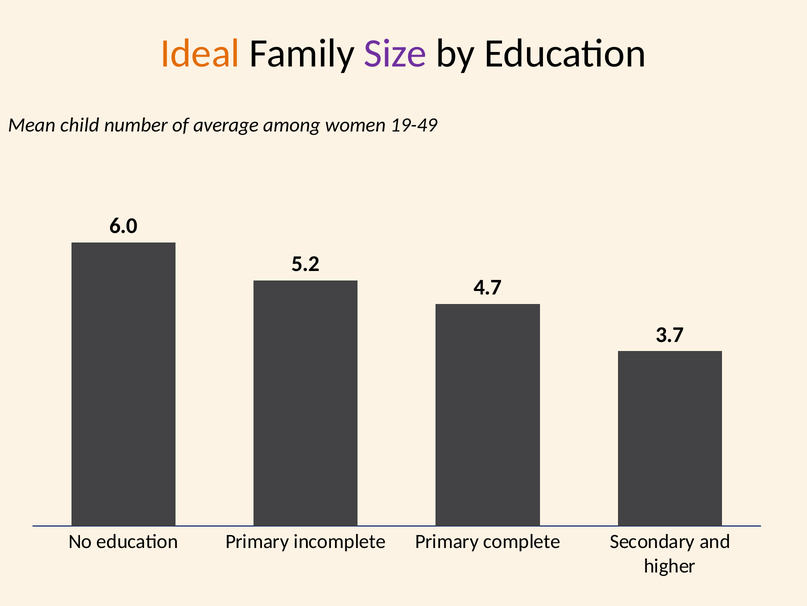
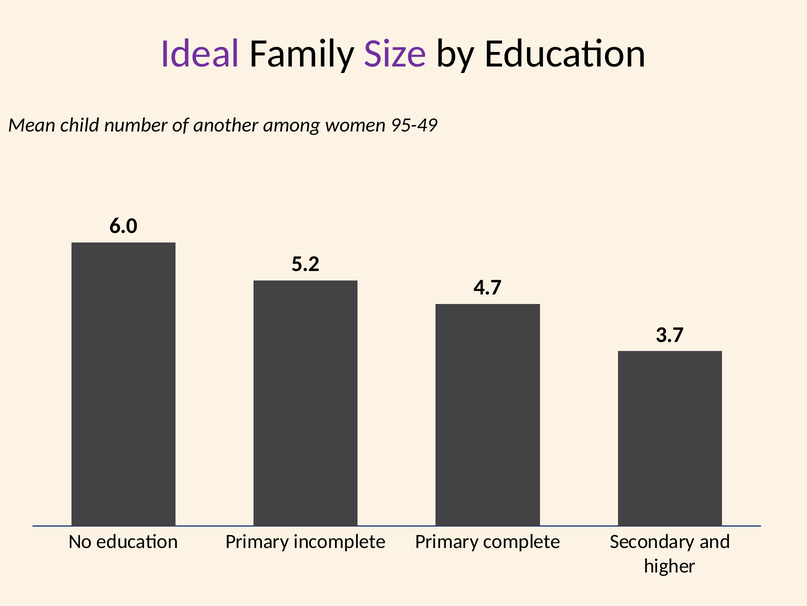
Ideal colour: orange -> purple (200, 53)
average: average -> another (226, 125)
19-49: 19-49 -> 95-49 (414, 125)
